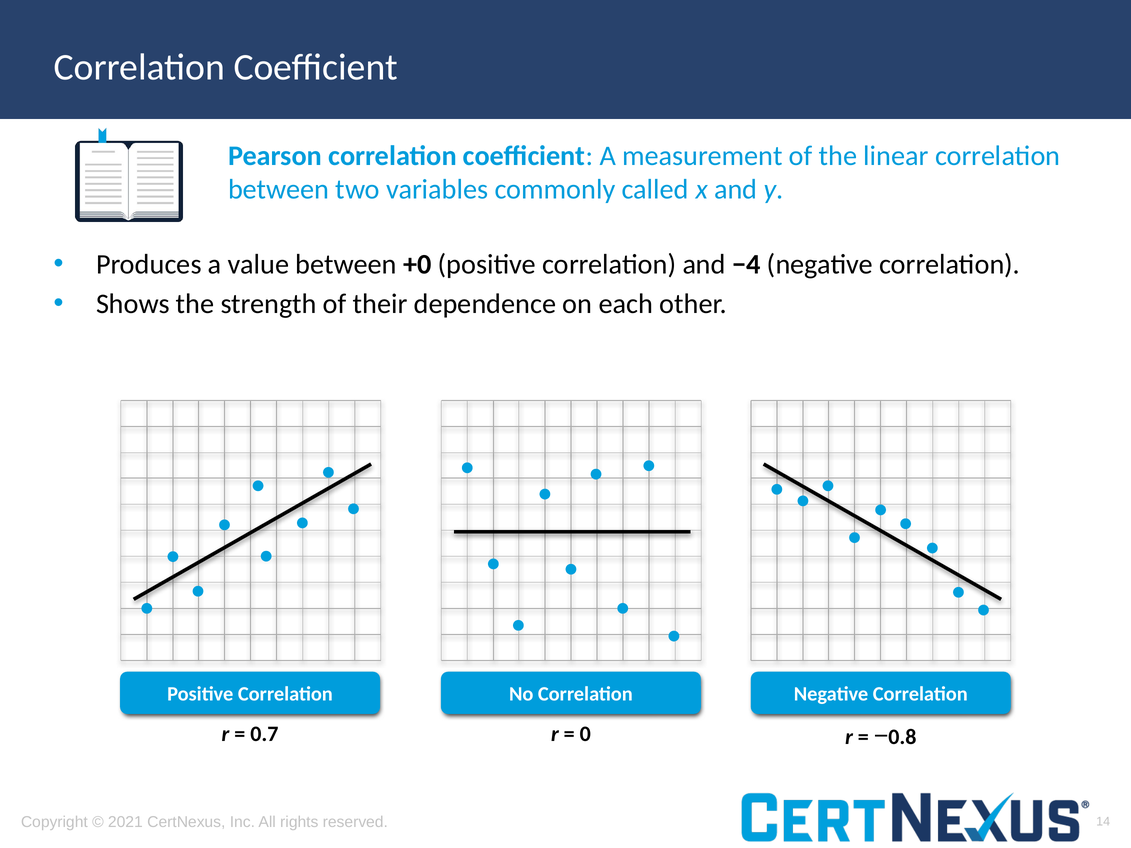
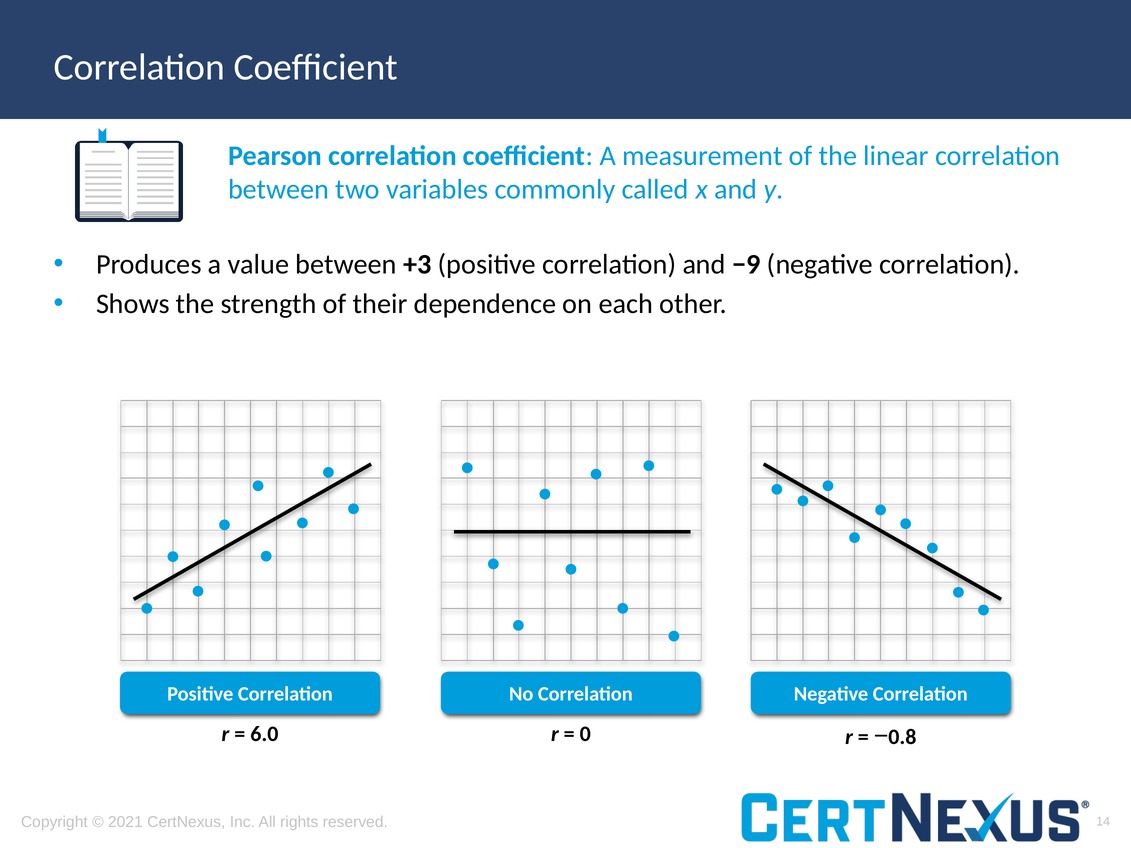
+0: +0 -> +3 (417, 264)
−4: −4 -> −9 (747, 264)
0.7: 0.7 -> 6.0 (264, 734)
